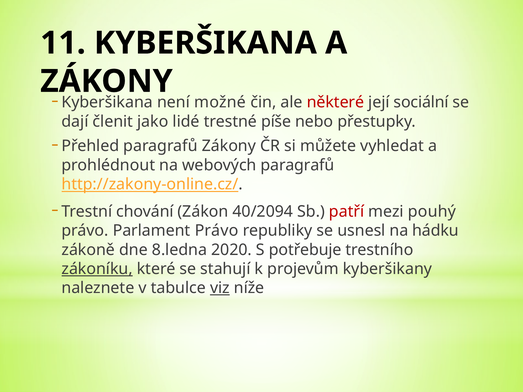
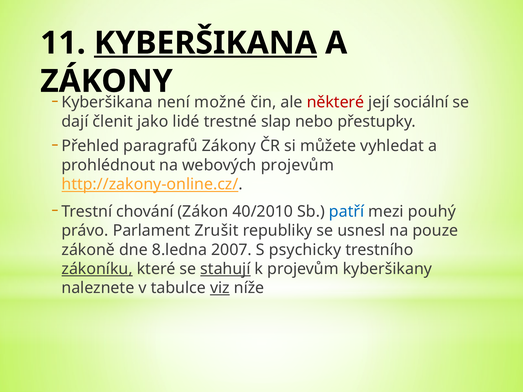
KYBERŠIKANA underline: none -> present (205, 43)
píše: píše -> slap (276, 122)
webových paragrafů: paragrafů -> projevům (297, 165)
40/2094: 40/2094 -> 40/2010 (263, 212)
patří colour: red -> blue (347, 212)
Parlament Právo: Právo -> Zrušit (217, 231)
hádku: hádku -> pouze (435, 231)
2020: 2020 -> 2007 (231, 250)
potřebuje: potřebuje -> psychicky (305, 250)
stahují underline: none -> present (225, 269)
